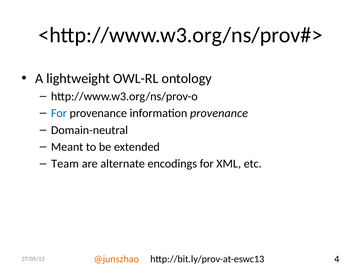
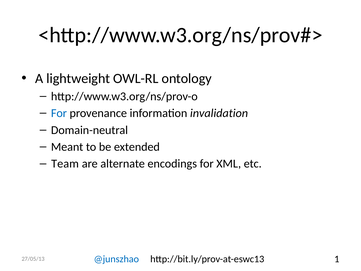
information provenance: provenance -> invalidation (219, 113)
@junszhao colour: orange -> blue (116, 259)
4: 4 -> 1 (337, 259)
